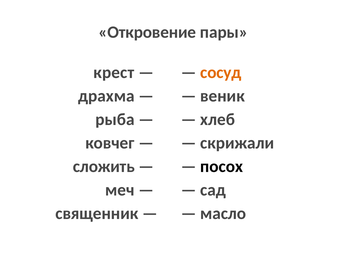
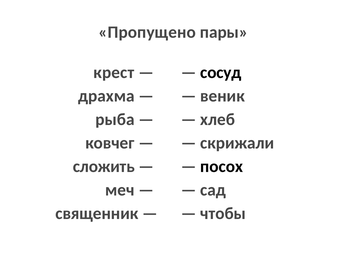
Откровение: Откровение -> Пропущено (147, 32)
сосуд colour: orange -> black (221, 72)
масло: масло -> чтобы (223, 213)
